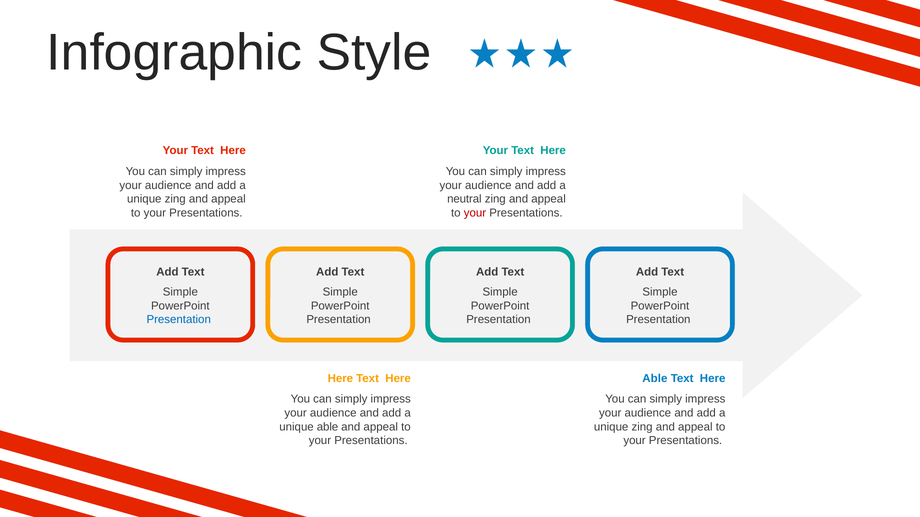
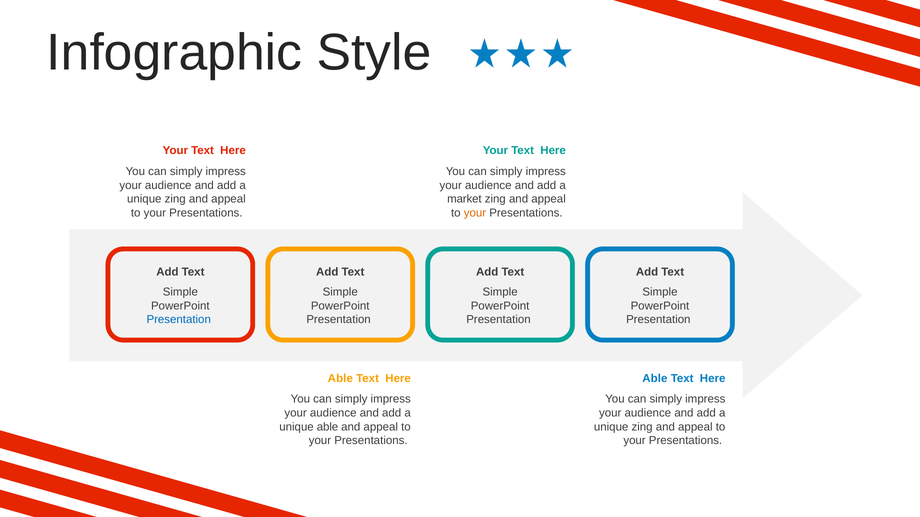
neutral: neutral -> market (464, 199)
your colour: red -> orange (475, 213)
Here: Here -> Able (340, 379)
